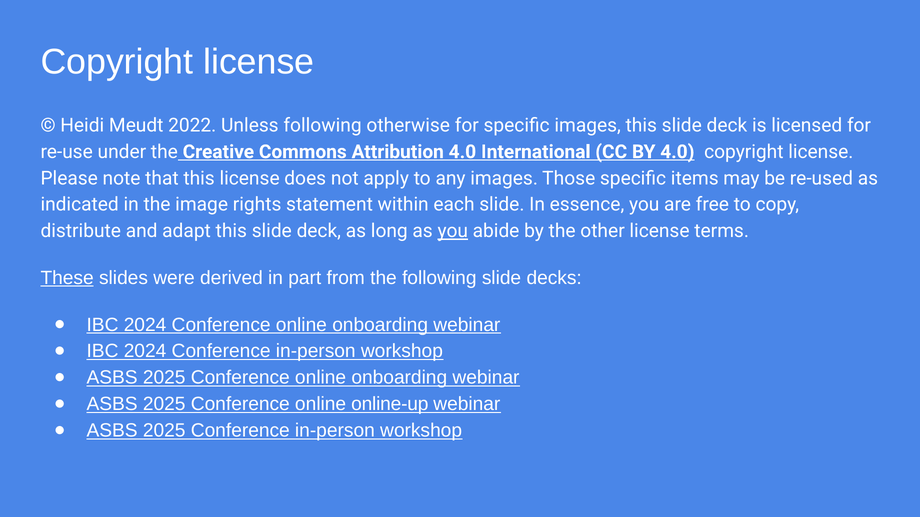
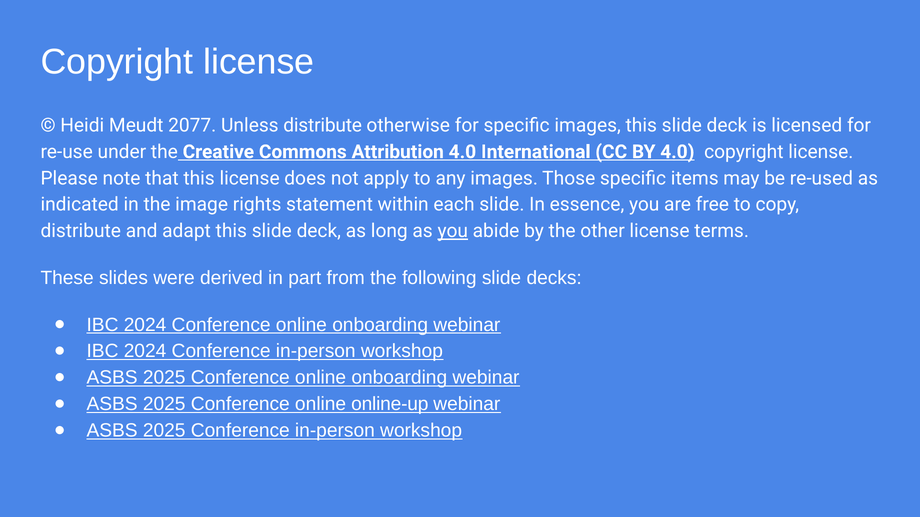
2022: 2022 -> 2077 (192, 126)
Unless following: following -> distribute (323, 126)
These underline: present -> none (67, 278)
